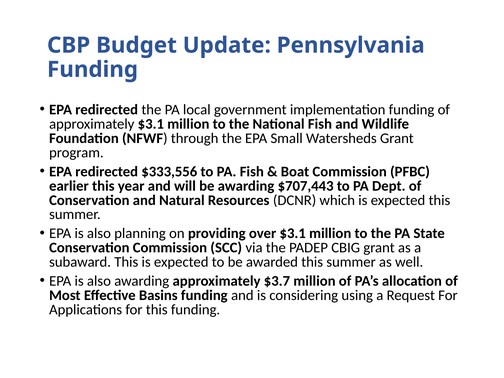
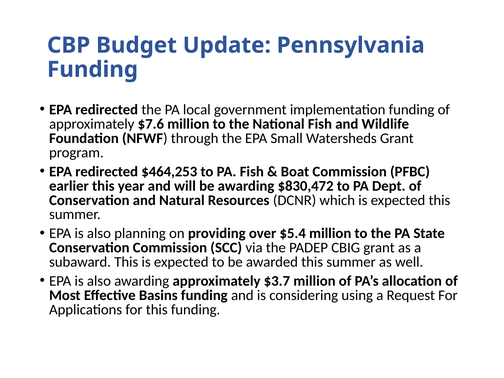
approximately $3.1: $3.1 -> $7.6 (151, 124)
$333,556: $333,556 -> $464,253 (169, 172)
$707,443: $707,443 -> $830,472 (306, 186)
over $3.1: $3.1 -> $5.4 (293, 233)
